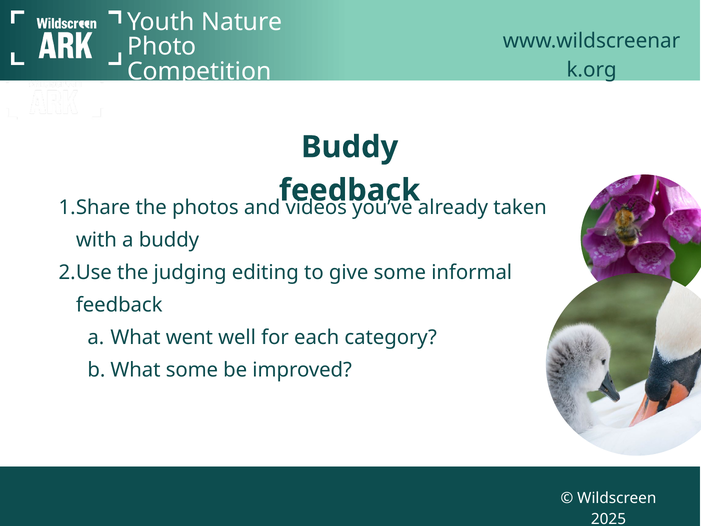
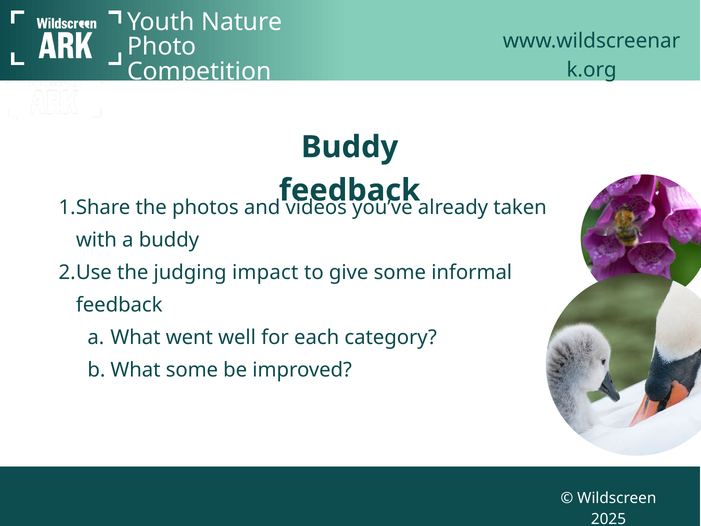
editing: editing -> impact (265, 272)
